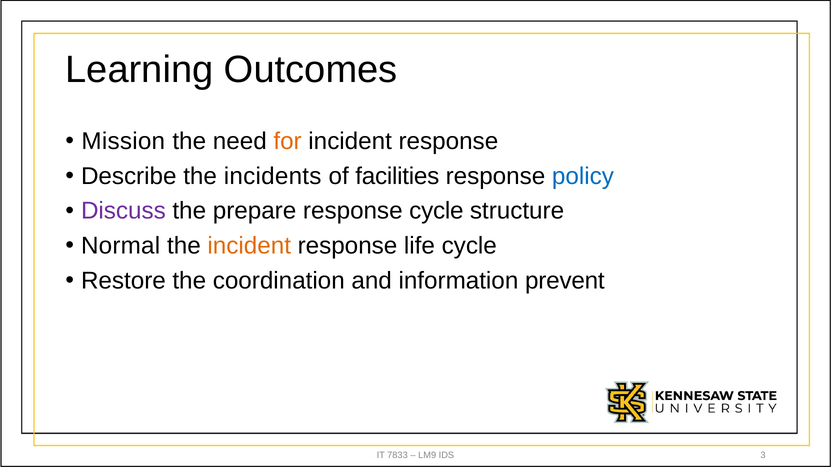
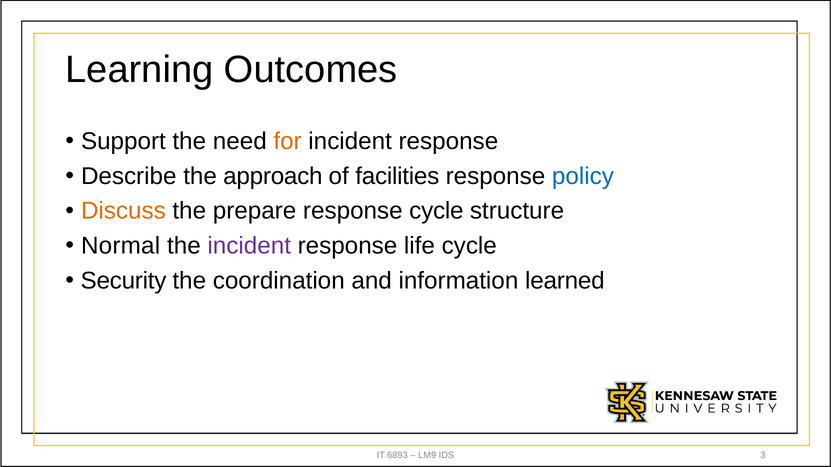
Mission: Mission -> Support (123, 142)
incidents: incidents -> approach (273, 176)
Discuss colour: purple -> orange (123, 211)
incident colour: orange -> purple (249, 246)
Restore: Restore -> Security (124, 281)
prevent: prevent -> learned (565, 281)
7833: 7833 -> 6893 (397, 456)
